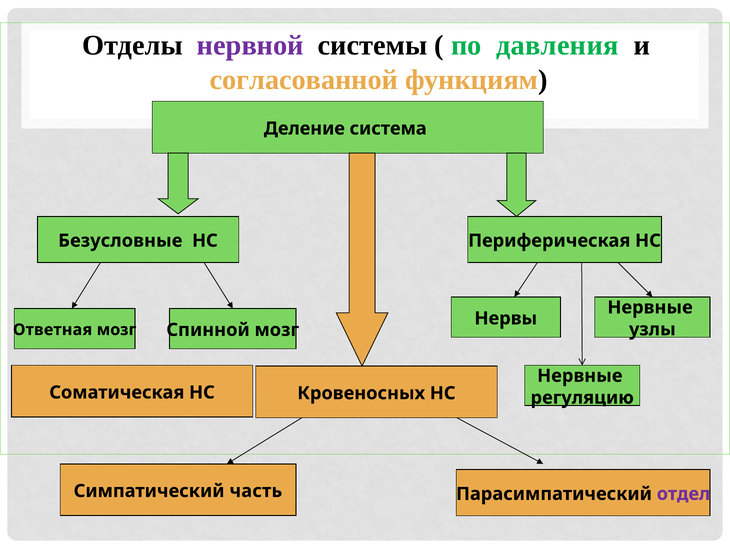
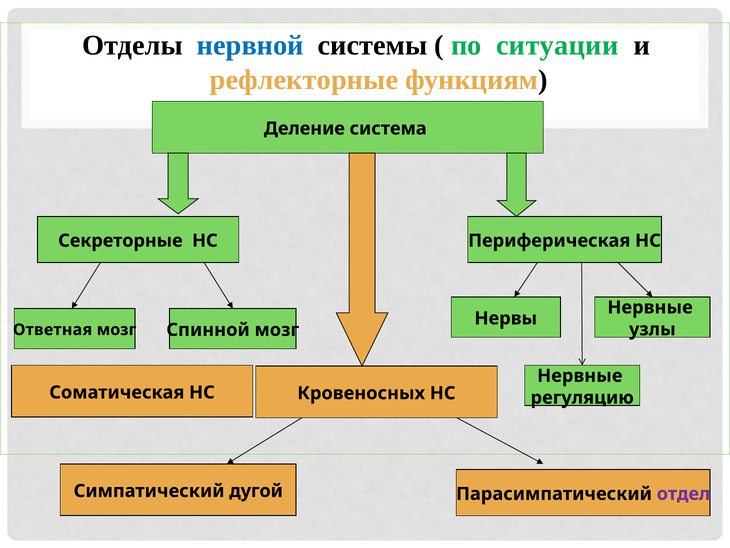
нервной colour: purple -> blue (250, 45)
давления: давления -> ситуации (557, 45)
согласованной: согласованной -> рефлекторные (304, 80)
Безусловные: Безусловные -> Секреторные (120, 240)
часть: часть -> дугой (256, 491)
